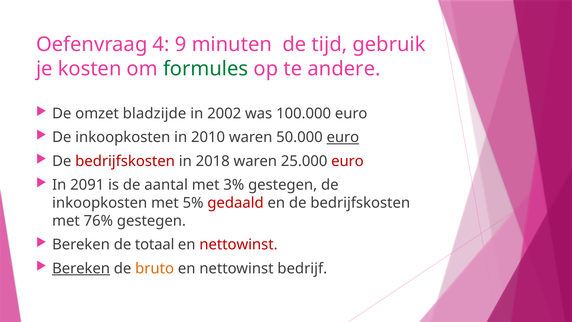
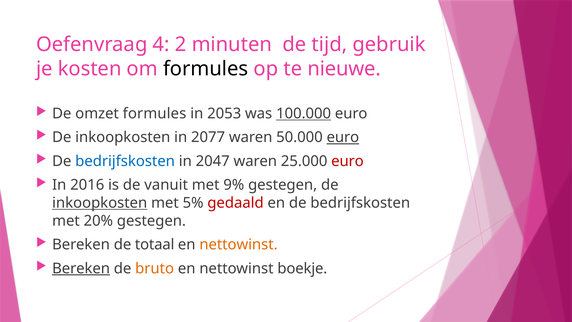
9: 9 -> 2 (181, 44)
formules colour: green -> black (206, 69)
andere: andere -> nieuwe (344, 69)
omzet bladzijde: bladzijde -> formules (155, 113)
2002: 2002 -> 2053 (224, 113)
100.000 underline: none -> present (304, 113)
2010: 2010 -> 2077 (208, 137)
bedrijfskosten colour: red -> blue (125, 161)
2018: 2018 -> 2047 (213, 161)
2091: 2091 -> 2016 (87, 185)
aantal: aantal -> vanuit (166, 185)
3%: 3% -> 9% (234, 185)
inkoopkosten underline: none -> present (100, 203)
76%: 76% -> 20% (98, 221)
nettowinst colour: red -> orange (238, 244)
bedrijf: bedrijf -> boekje (302, 268)
